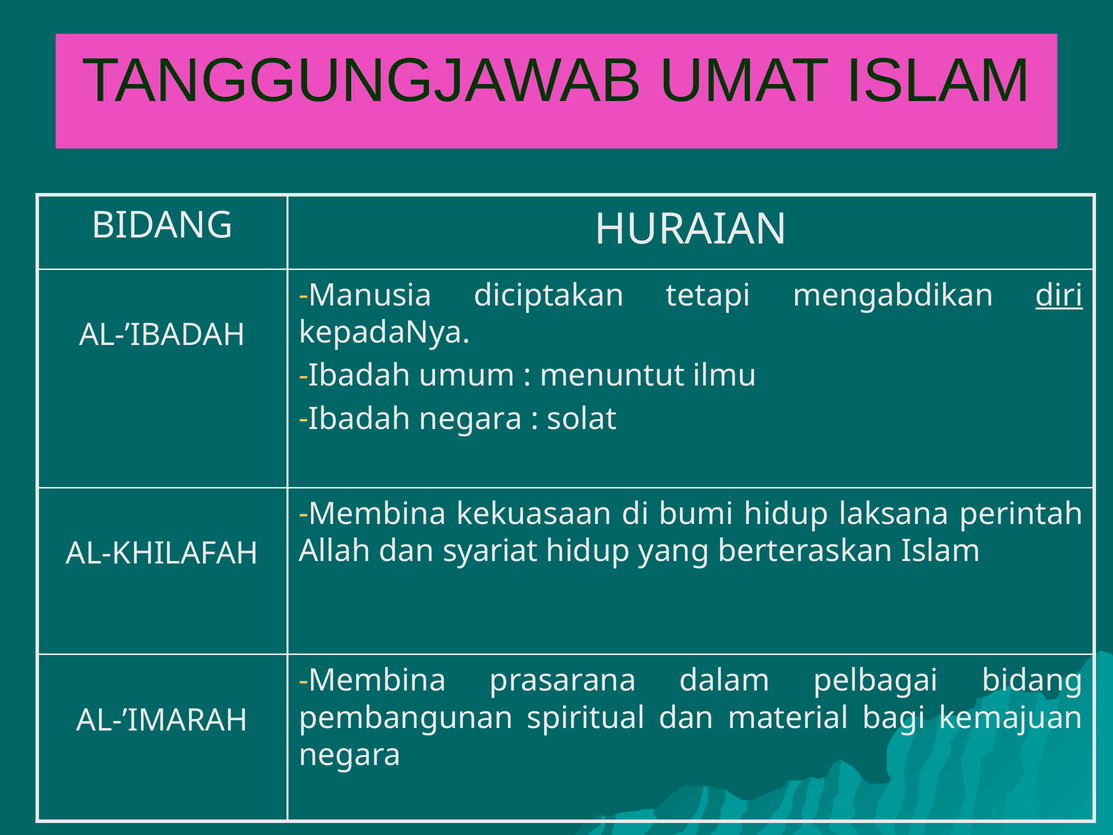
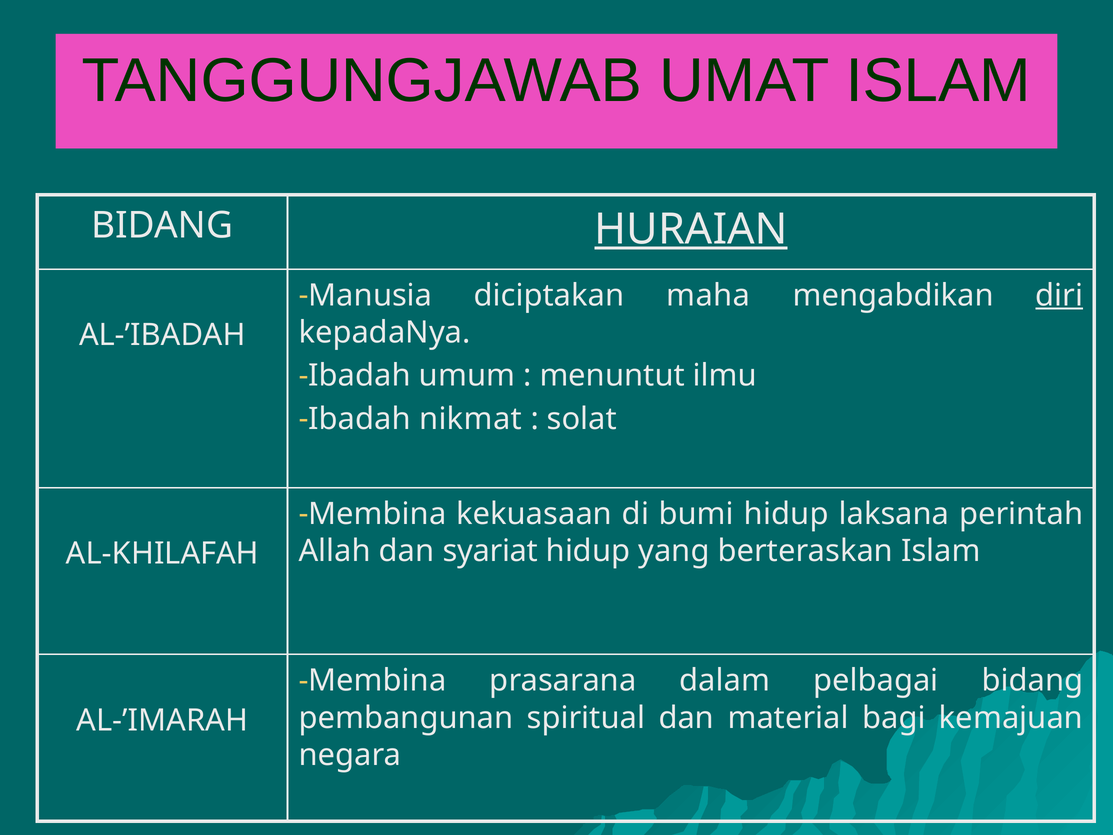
HURAIAN underline: none -> present (691, 229)
tetapi: tetapi -> maha (708, 295)
Ibadah negara: negara -> nikmat (471, 419)
